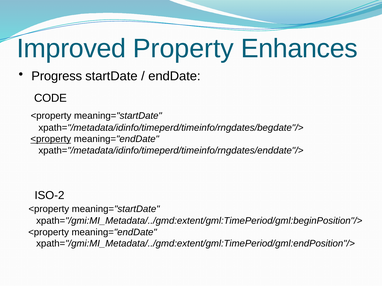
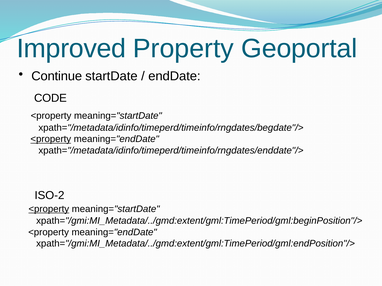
Enhances: Enhances -> Geoportal (299, 49)
Progress: Progress -> Continue (57, 76)
<property underline: none -> present (49, 209)
